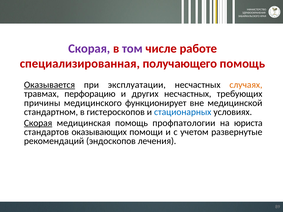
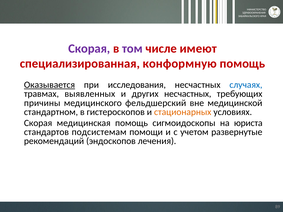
работе: работе -> имеют (198, 49)
получающего: получающего -> конформную (180, 64)
эксплуатации: эксплуатации -> исследования (137, 85)
случаях colour: orange -> blue (246, 85)
перфорацию: перфорацию -> выявленных (90, 94)
функционирует: функционирует -> фельдшерский (156, 103)
стационарных colour: blue -> orange (183, 112)
Скорая underline: present -> none (38, 123)
профпатологии: профпатологии -> сигмоидоскопы (184, 123)
оказывающих: оказывающих -> подсистемам (99, 132)
